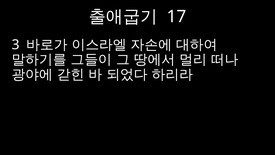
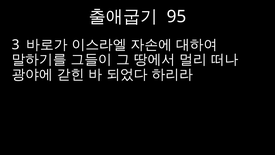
17: 17 -> 95 (176, 17)
